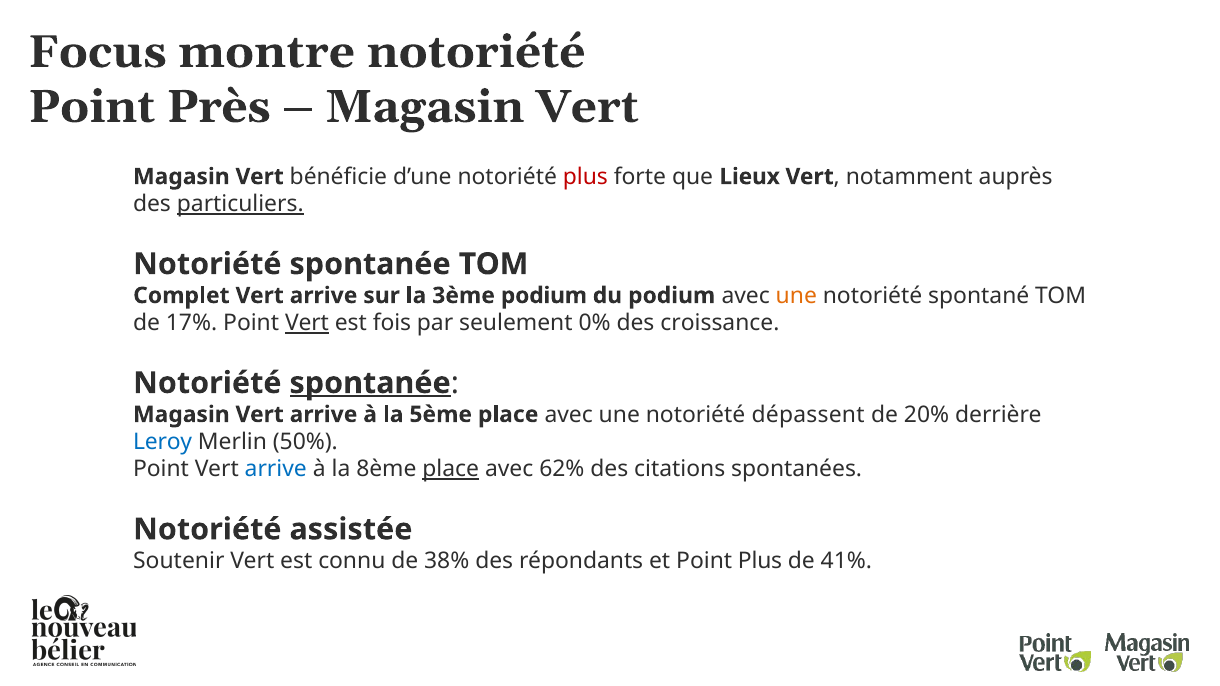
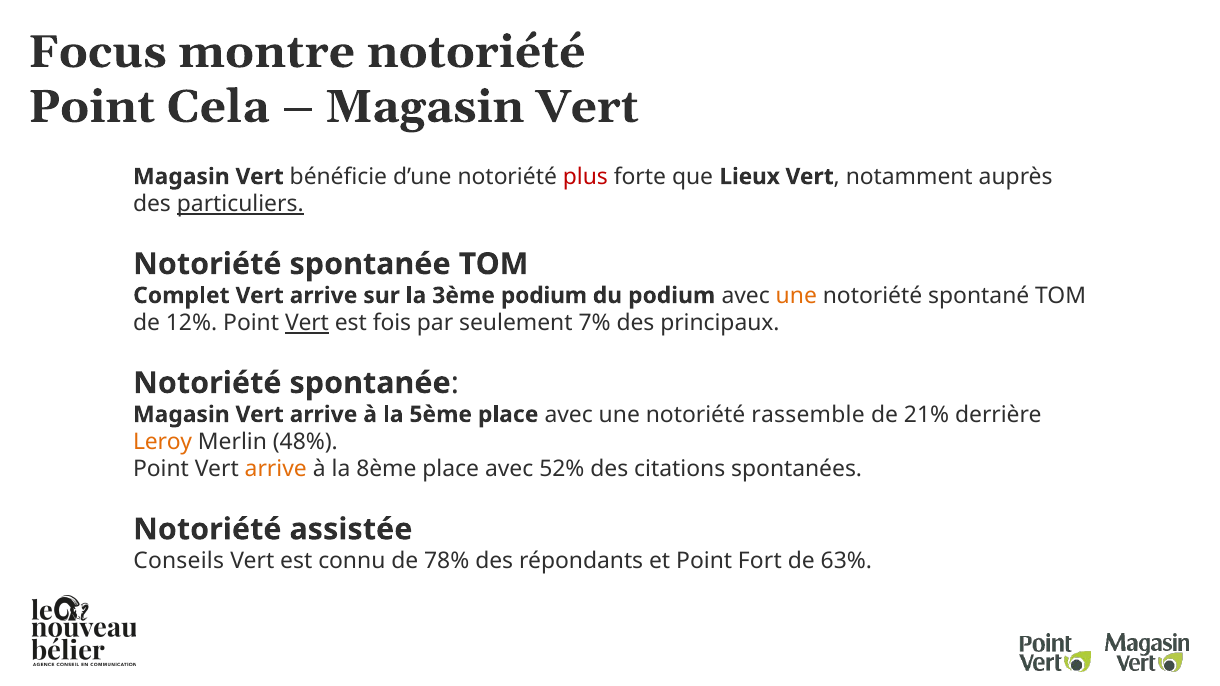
Près: Près -> Cela (218, 107)
17%: 17% -> 12% (192, 323)
0%: 0% -> 7% (595, 323)
croissance: croissance -> principaux (720, 323)
spontanée underline: present -> none (370, 383)
dépassent: dépassent -> rassemble (808, 415)
20%: 20% -> 21% (927, 415)
Leroy colour: blue -> orange (163, 442)
50%: 50% -> 48% (305, 442)
arrive colour: blue -> orange (276, 470)
place underline: present -> none (451, 470)
62%: 62% -> 52% (562, 470)
Soutenir: Soutenir -> Conseils (179, 561)
38%: 38% -> 78% (447, 561)
Point Plus: Plus -> Fort (760, 561)
41%: 41% -> 63% (846, 561)
